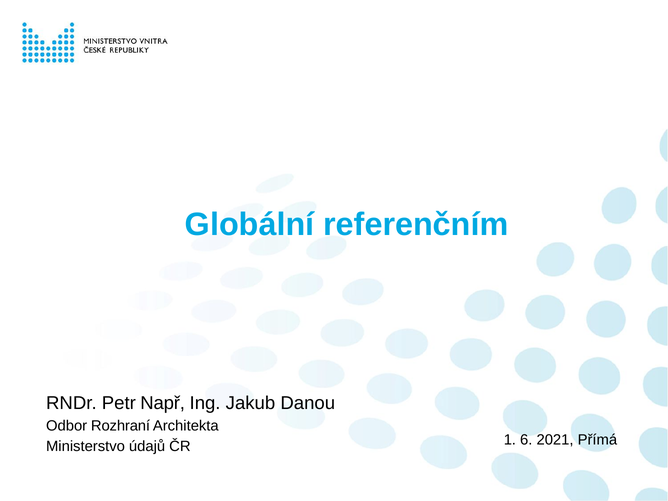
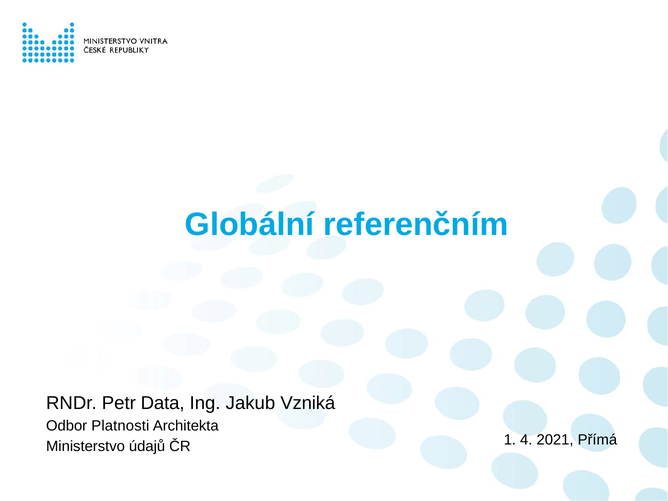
Např: Např -> Data (163, 403)
Danou: Danou -> Vzniká (308, 403)
Rozhraní: Rozhraní -> Platnosti (120, 426)
6: 6 -> 4 (526, 440)
